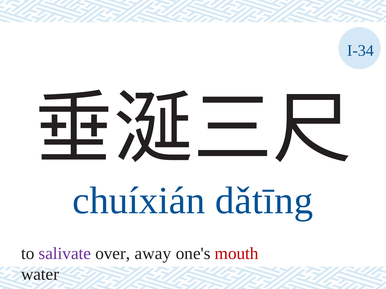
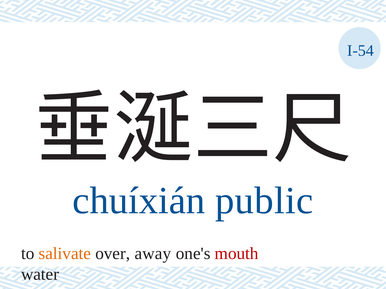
I-34: I-34 -> I-54 (361, 51)
dǎtīng: dǎtīng -> public (264, 201)
salivate colour: purple -> orange (65, 254)
